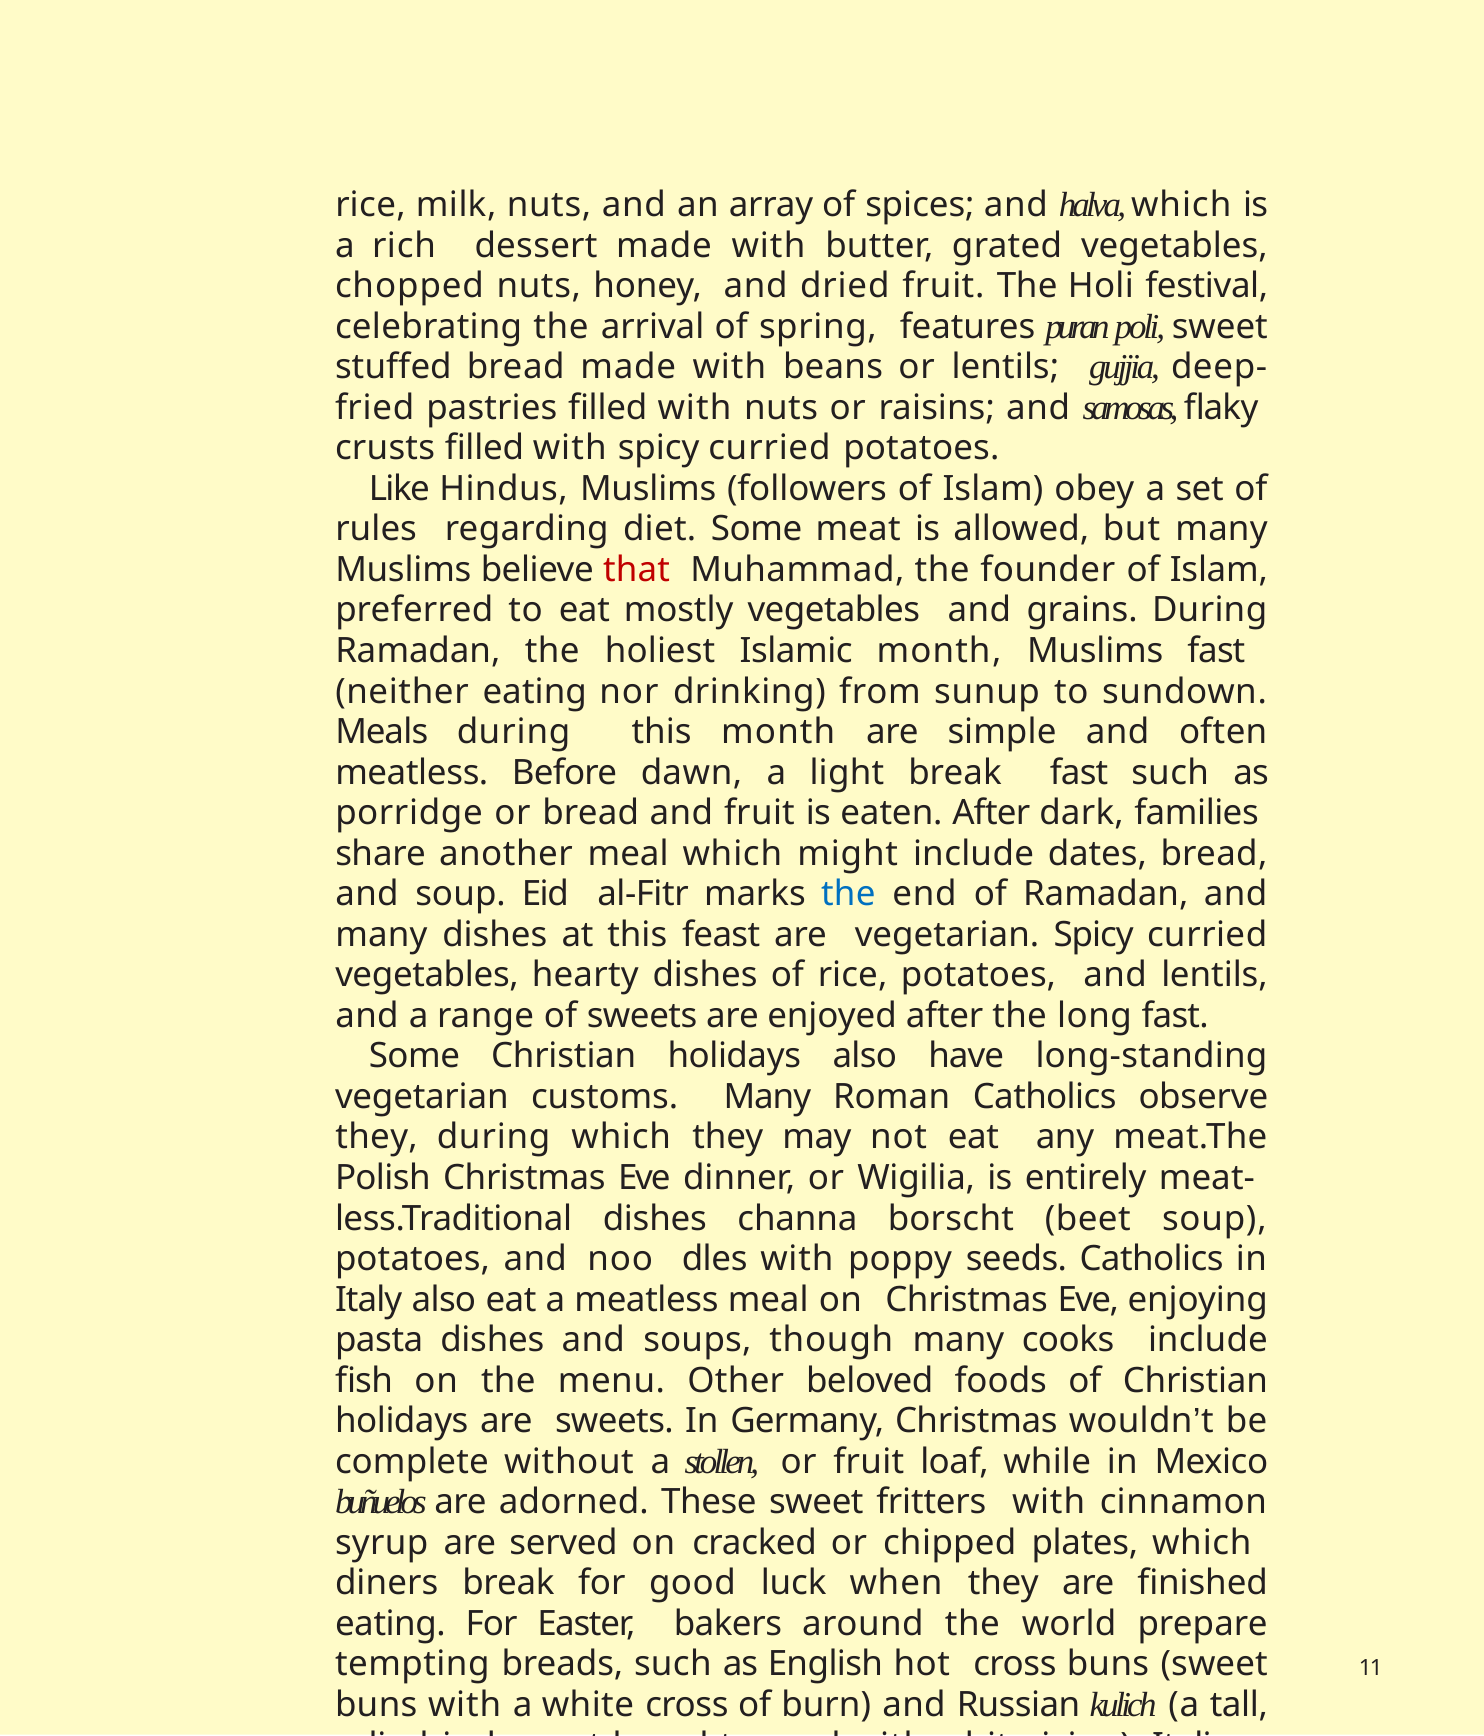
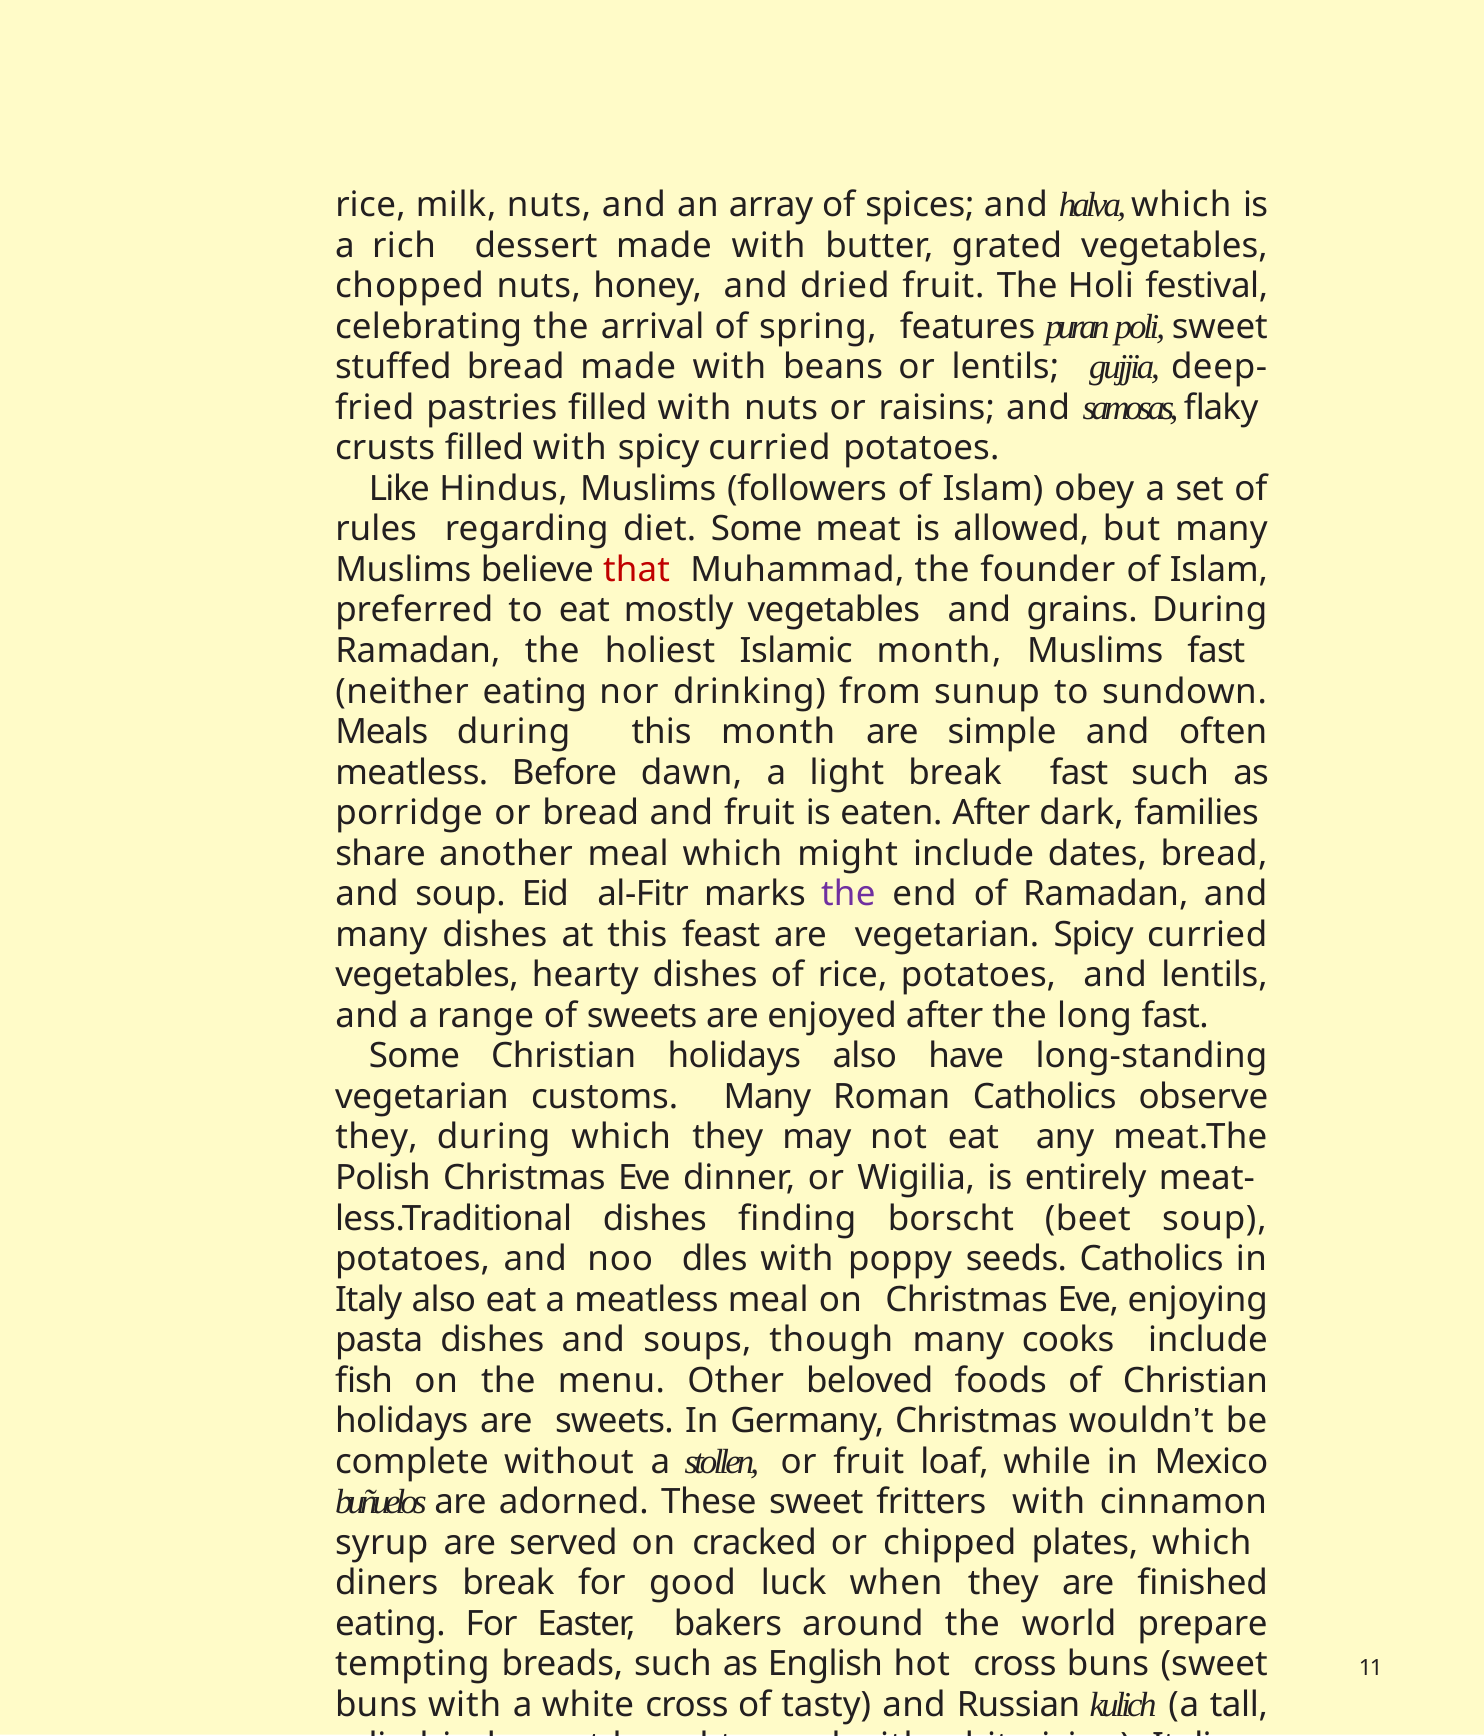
the colour: blue -> purple (848, 895)
channa: channa -> finding (797, 1219)
burn: burn -> tasty (826, 1706)
